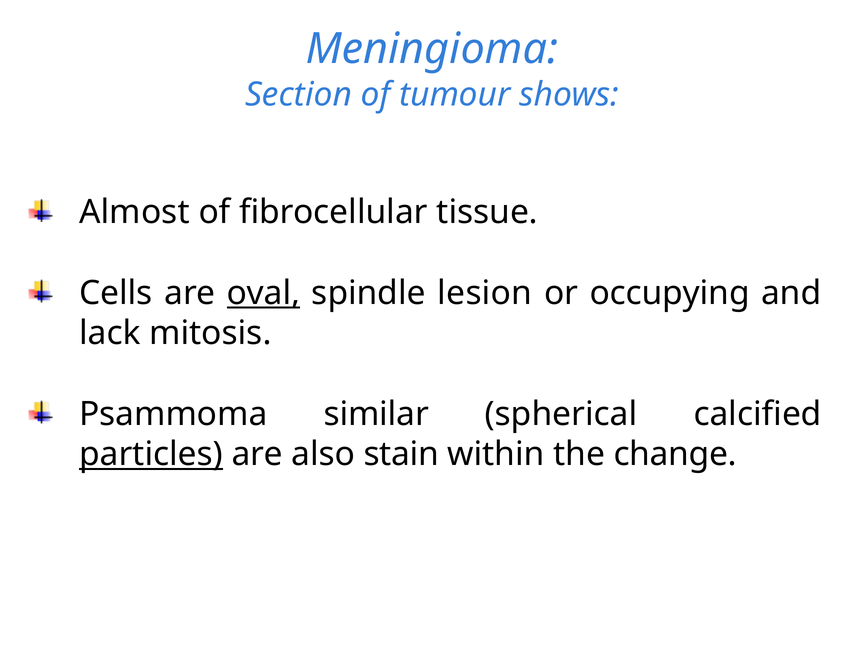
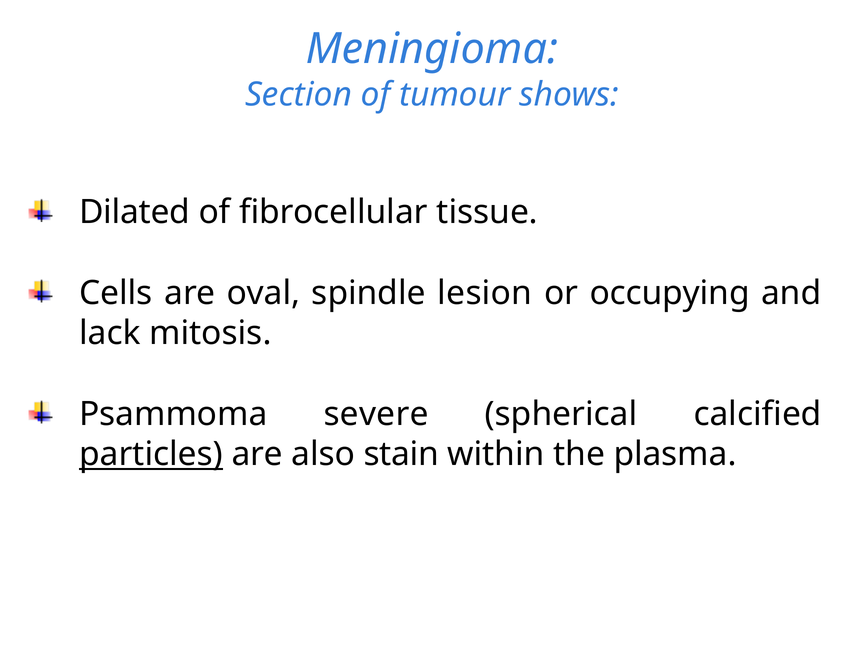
Almost: Almost -> Dilated (135, 212)
oval underline: present -> none (263, 293)
similar: similar -> severe (376, 414)
change: change -> plasma (675, 454)
